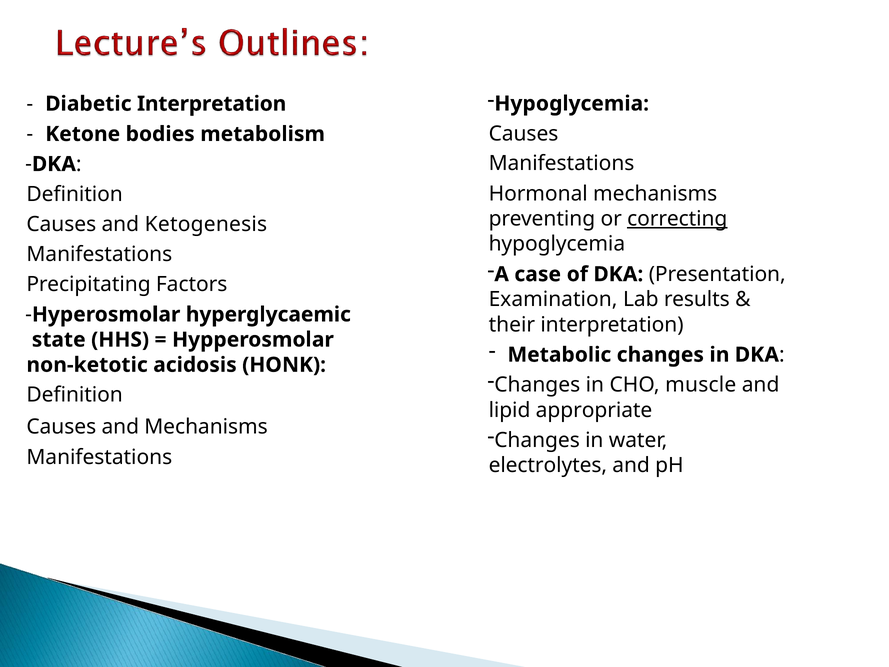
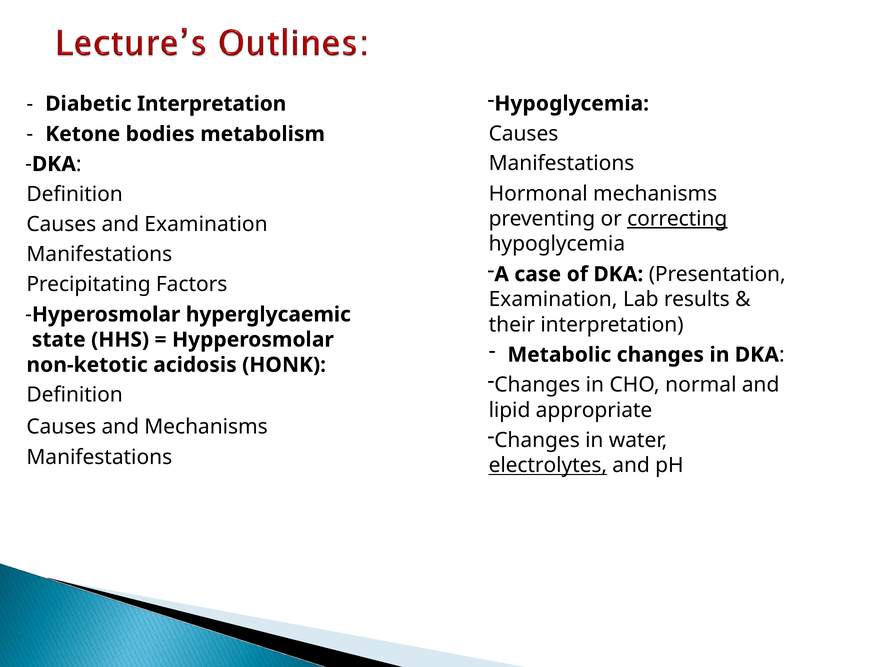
and Ketogenesis: Ketogenesis -> Examination (206, 224)
muscle: muscle -> normal (701, 385)
electrolytes underline: none -> present (548, 465)
